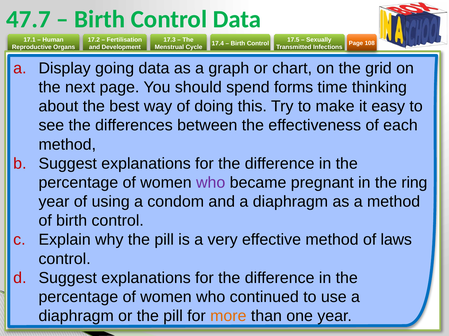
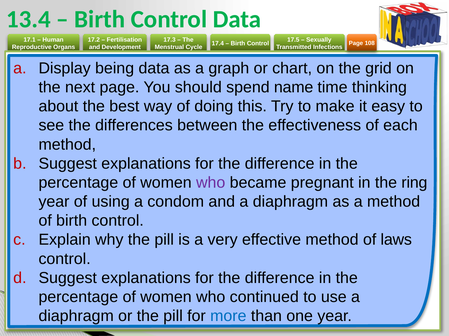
47.7: 47.7 -> 13.4 (28, 19)
going: going -> being (115, 68)
forms: forms -> name (294, 88)
more colour: orange -> blue (228, 317)
